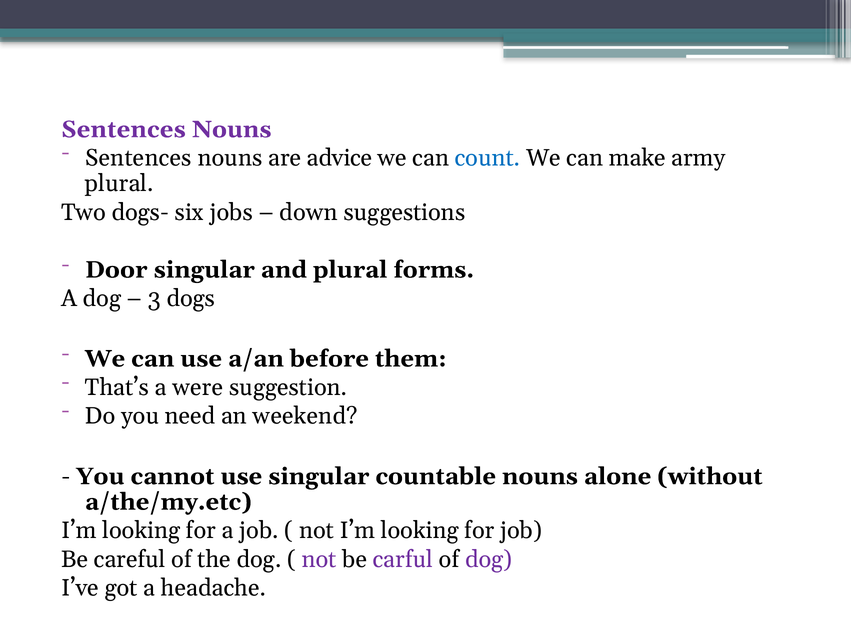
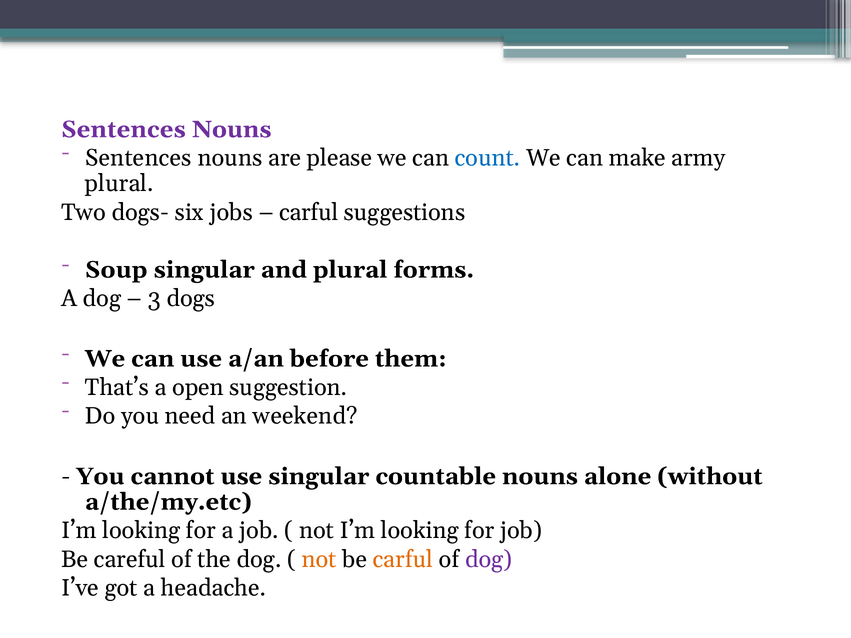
advice: advice -> please (339, 158)
down: down -> carful (309, 212)
Door: Door -> Soup (116, 270)
were: were -> open (198, 388)
not colour: purple -> orange (319, 559)
carful colour: purple -> orange (403, 559)
